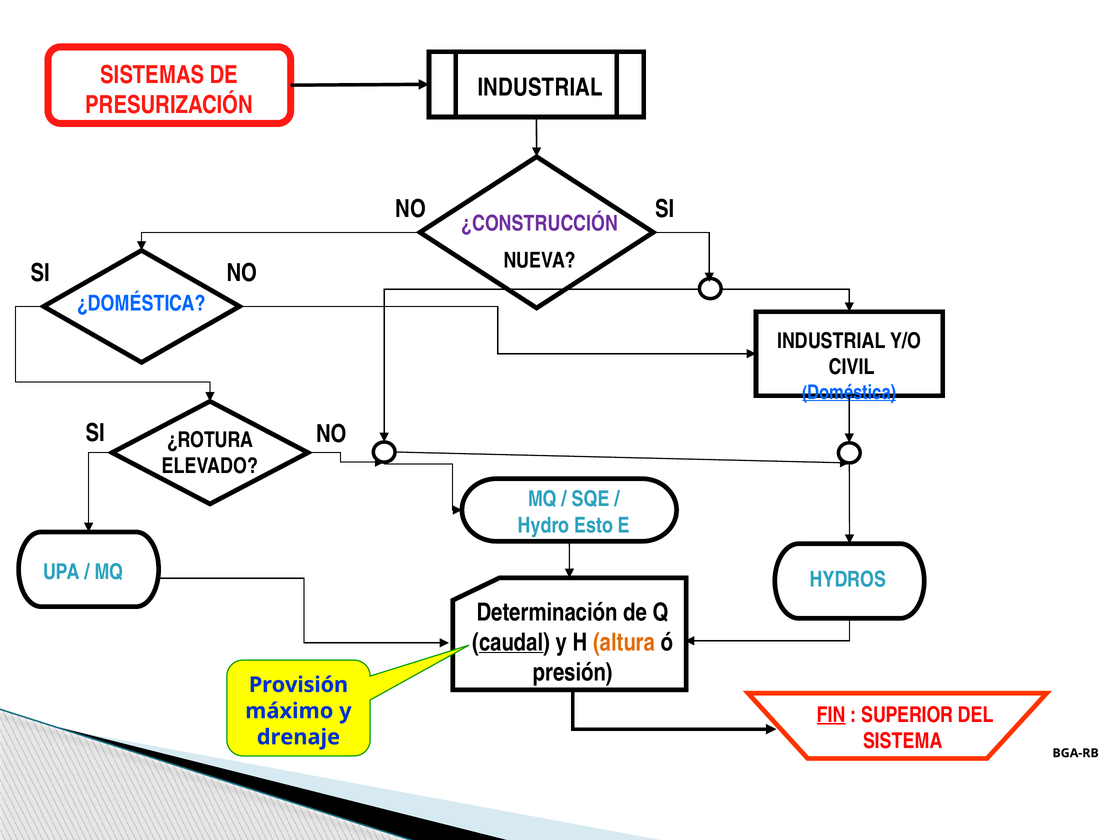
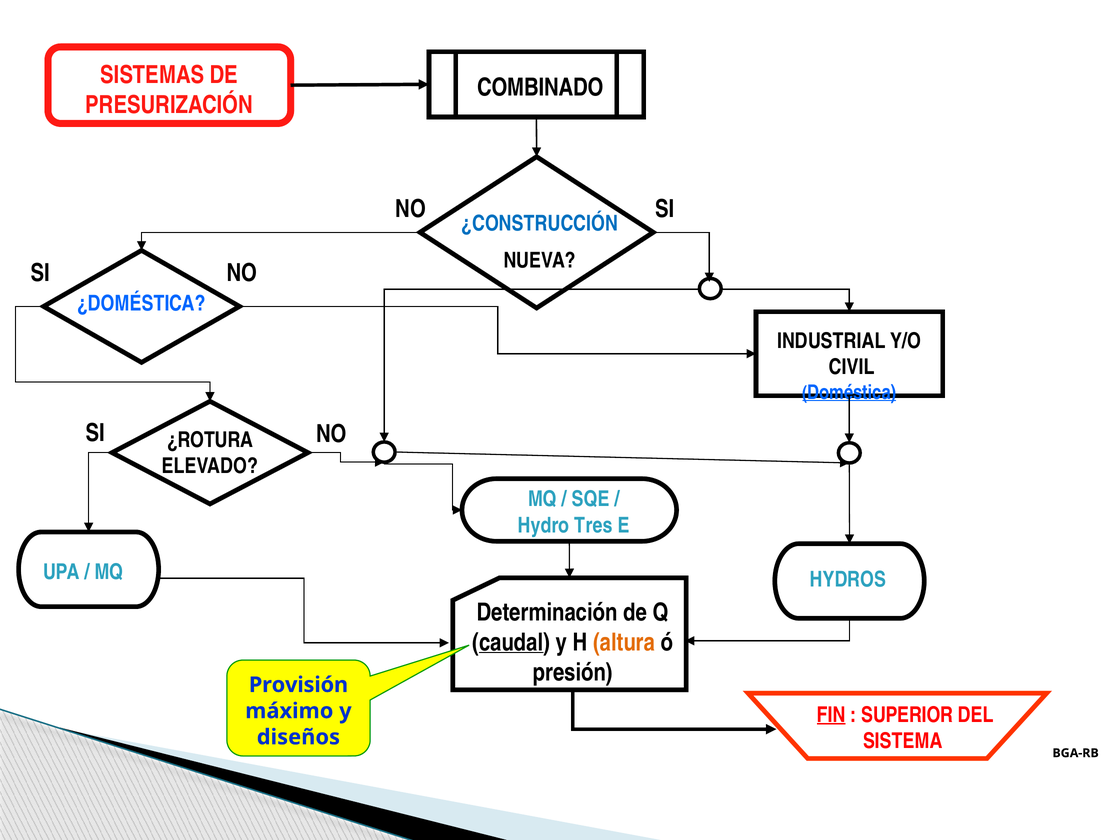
INDUSTRIAL: INDUSTRIAL -> COMBINADO (540, 88)
¿CONSTRUCCIÓN colour: purple -> blue (540, 224)
Esto: Esto -> Tres (594, 525)
drenaje: drenaje -> diseños (298, 737)
